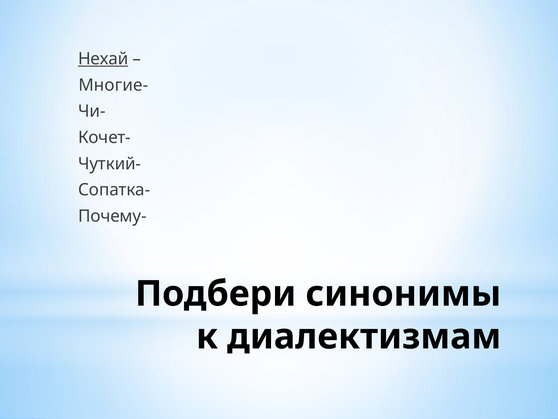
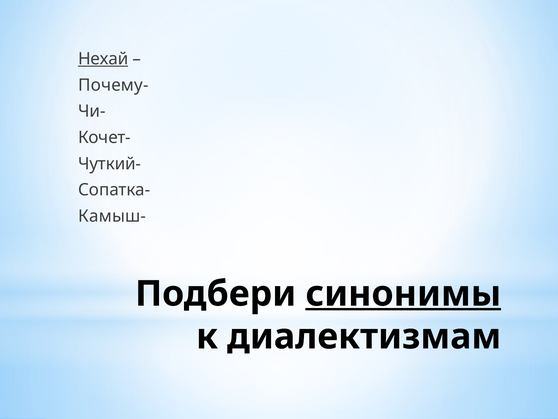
Многие-: Многие- -> Почему- (113, 85)
Почему-: Почему- -> Камыш- (112, 216)
синонимы underline: none -> present (403, 293)
